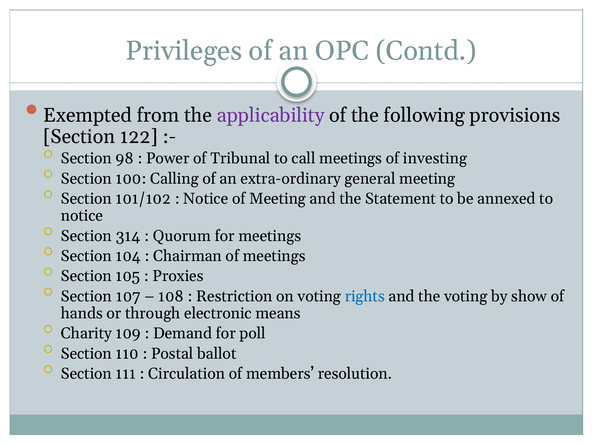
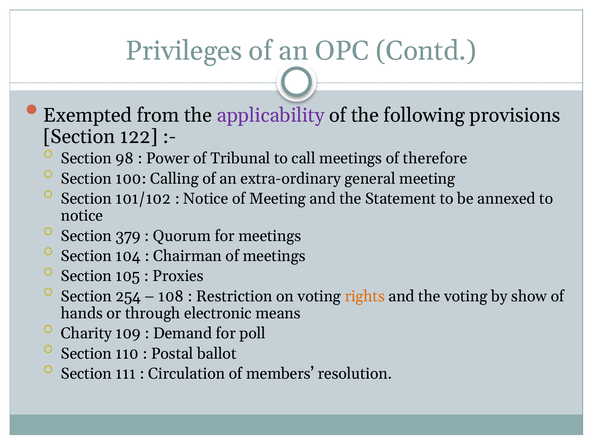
investing: investing -> therefore (435, 158)
314: 314 -> 379 (128, 236)
107: 107 -> 254 (128, 296)
rights colour: blue -> orange (365, 296)
